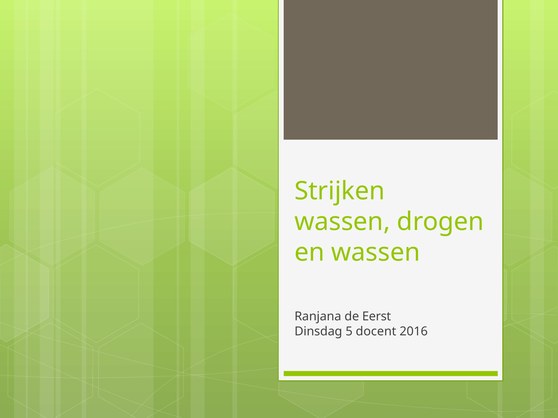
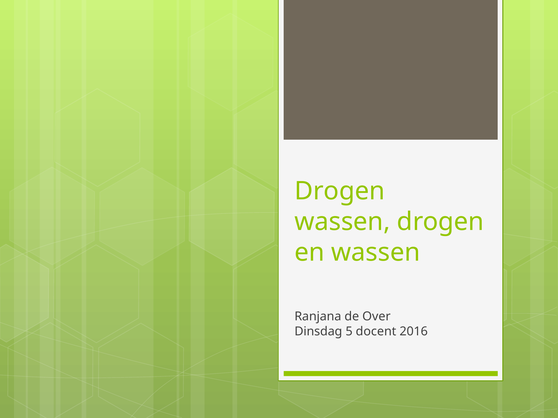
Strijken: Strijken -> Drogen (340, 191)
Eerst: Eerst -> Over (376, 317)
